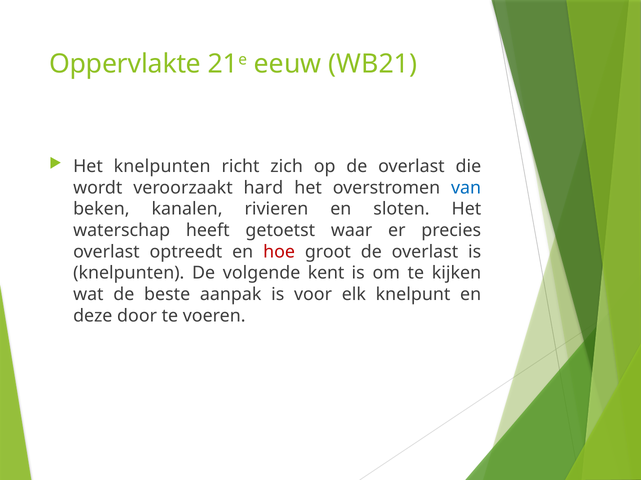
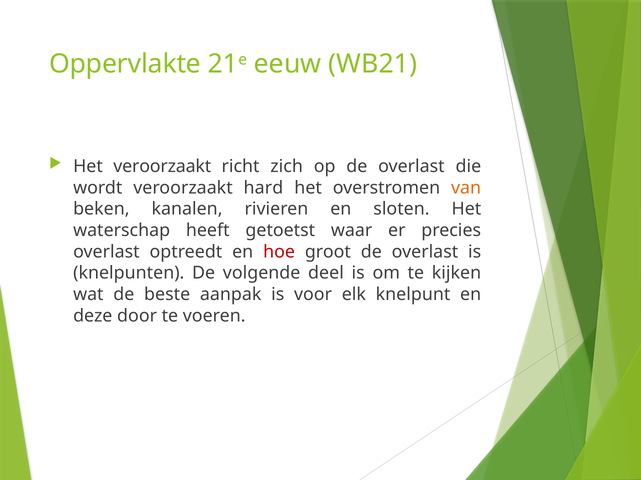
Het knelpunten: knelpunten -> veroorzaakt (162, 167)
van colour: blue -> orange (466, 188)
kent: kent -> deel (326, 273)
